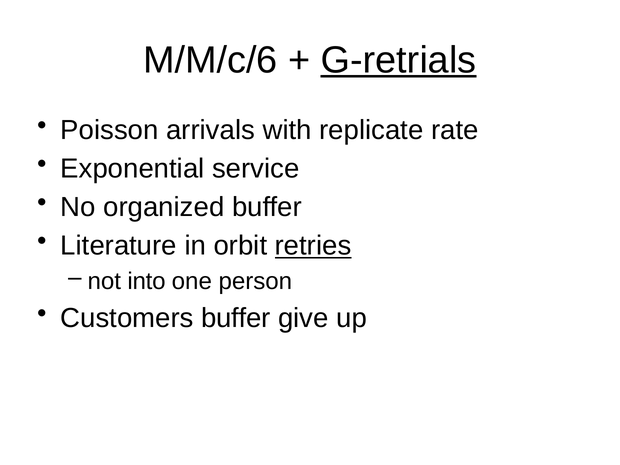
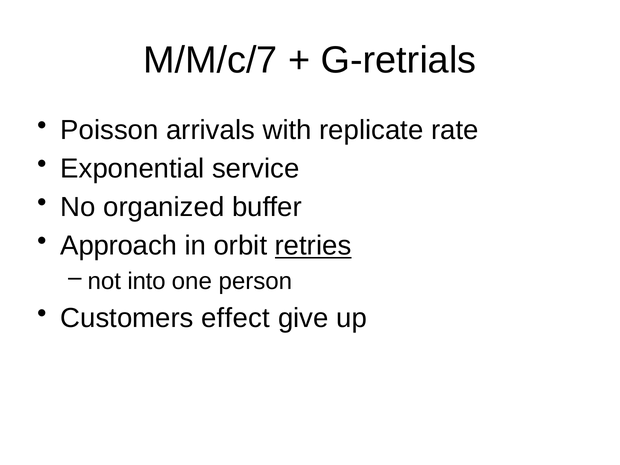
M/M/c/6: M/M/c/6 -> M/M/c/7 (210, 60)
G-retrials underline: present -> none (399, 60)
Literature: Literature -> Approach (119, 246)
Customers buffer: buffer -> effect (236, 318)
